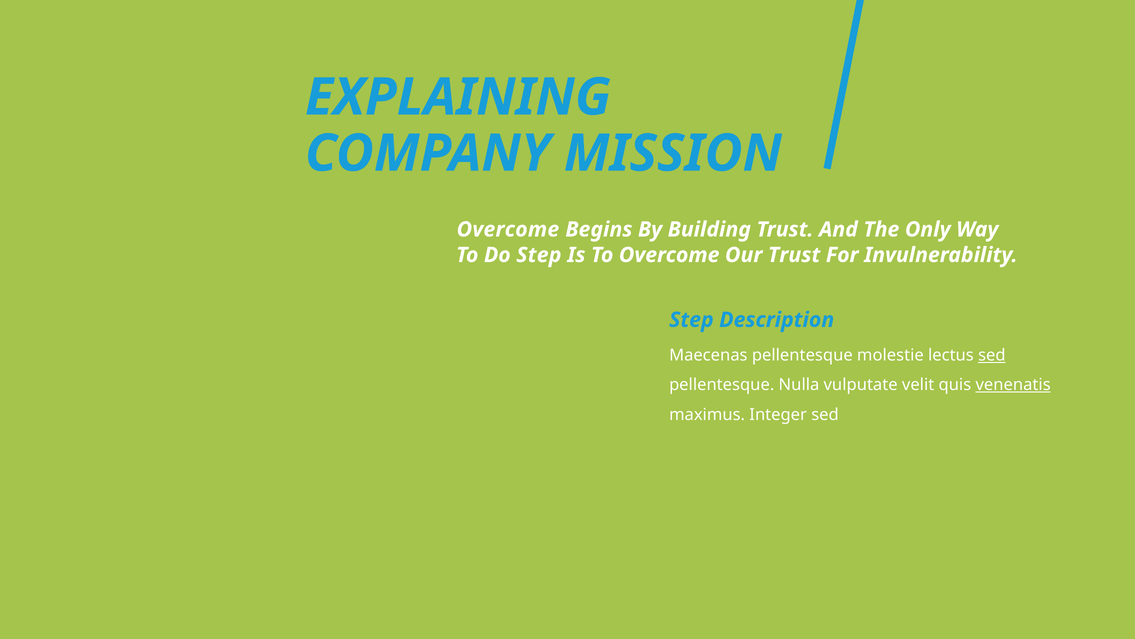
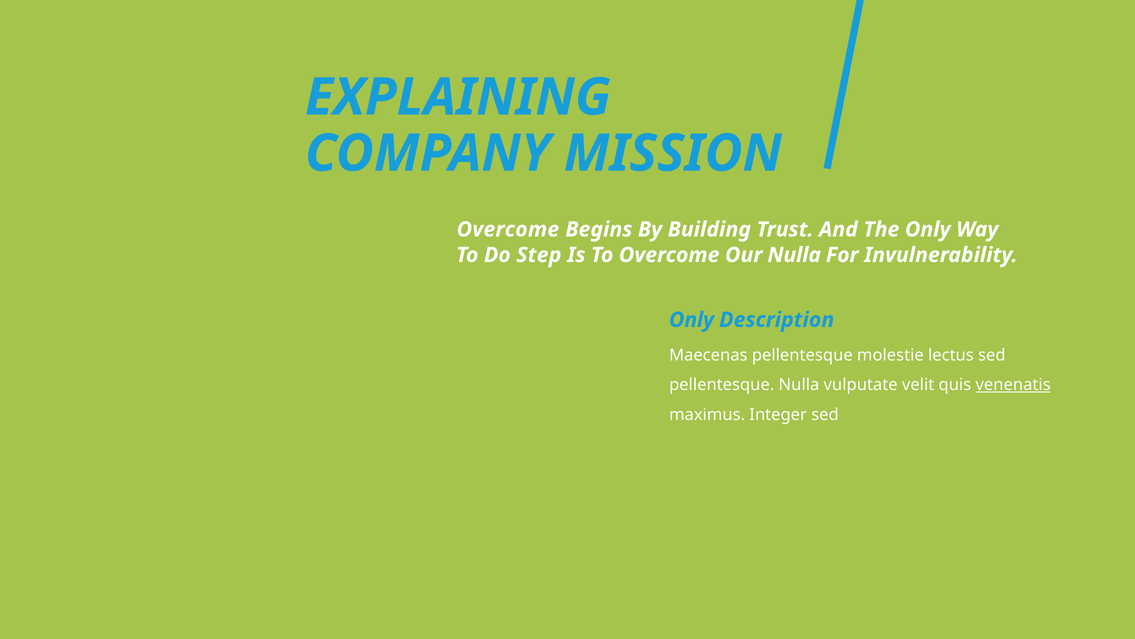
Our Trust: Trust -> Nulla (794, 255)
Step: Step -> Only (692, 320)
sed underline: present -> none (992, 355)
